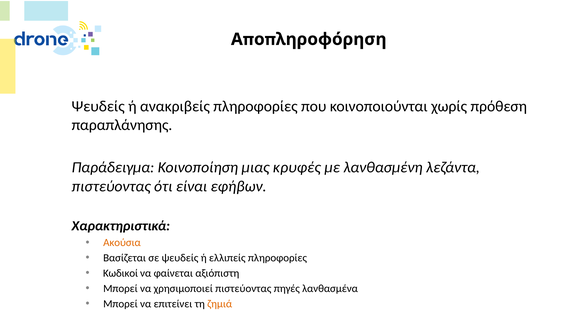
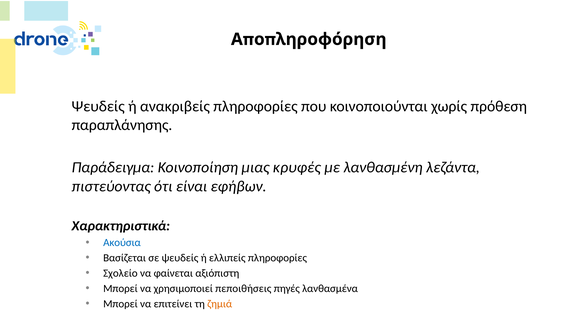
Ακούσια colour: orange -> blue (122, 242)
Κωδικοί: Κωδικοί -> Σχολείο (120, 273)
χρησιμοποιεί πιστεύοντας: πιστεύοντας -> πεποιθήσεις (243, 288)
